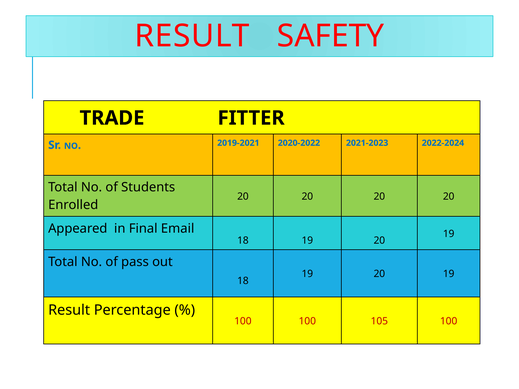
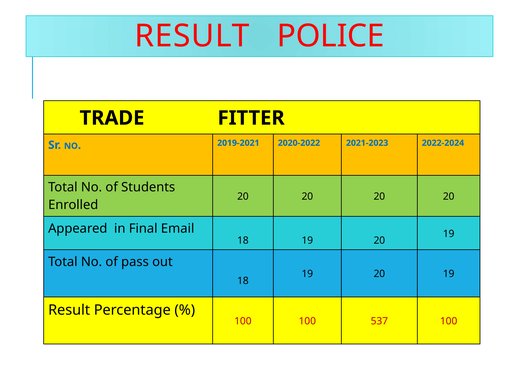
SAFETY: SAFETY -> POLICE (331, 36)
105: 105 -> 537 (379, 321)
